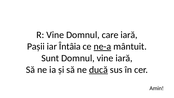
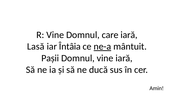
Pașii: Pașii -> Lasă (36, 46)
Sunt: Sunt -> Pașii (50, 58)
ducă underline: present -> none (98, 70)
